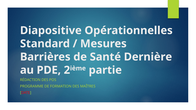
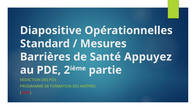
Dernière: Dernière -> Appuyez (148, 57)
